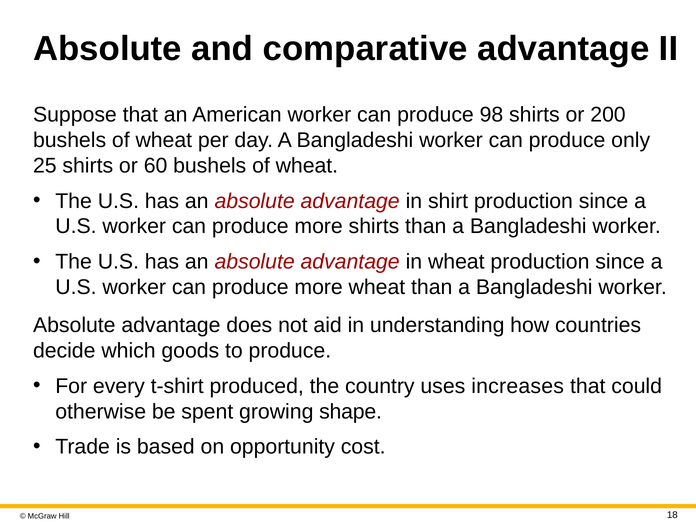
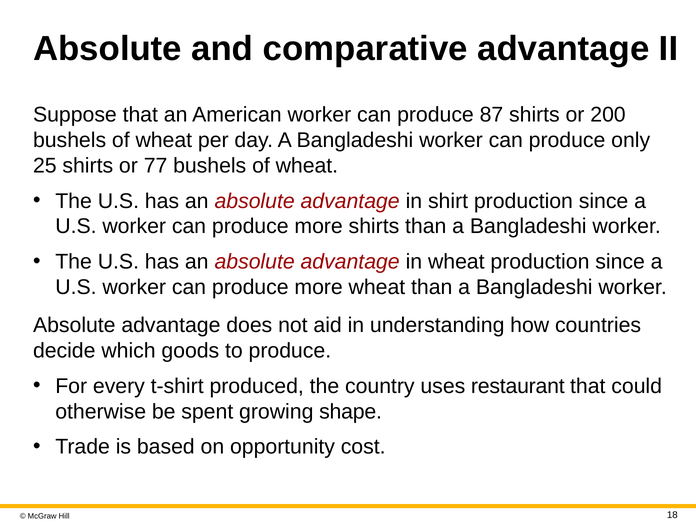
98: 98 -> 87 (491, 115)
60: 60 -> 77 (156, 166)
increases: increases -> restaurant (518, 386)
